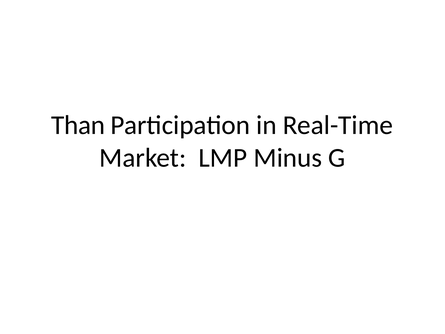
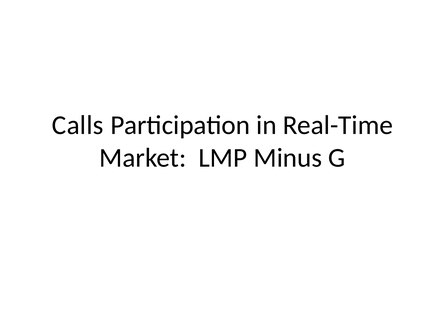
Than: Than -> Calls (78, 125)
